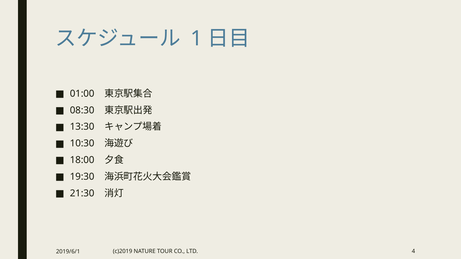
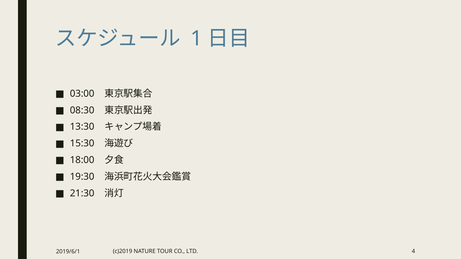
01:00: 01:00 -> 03:00 (82, 94)
10:30: 10:30 -> 15:30 (82, 144)
